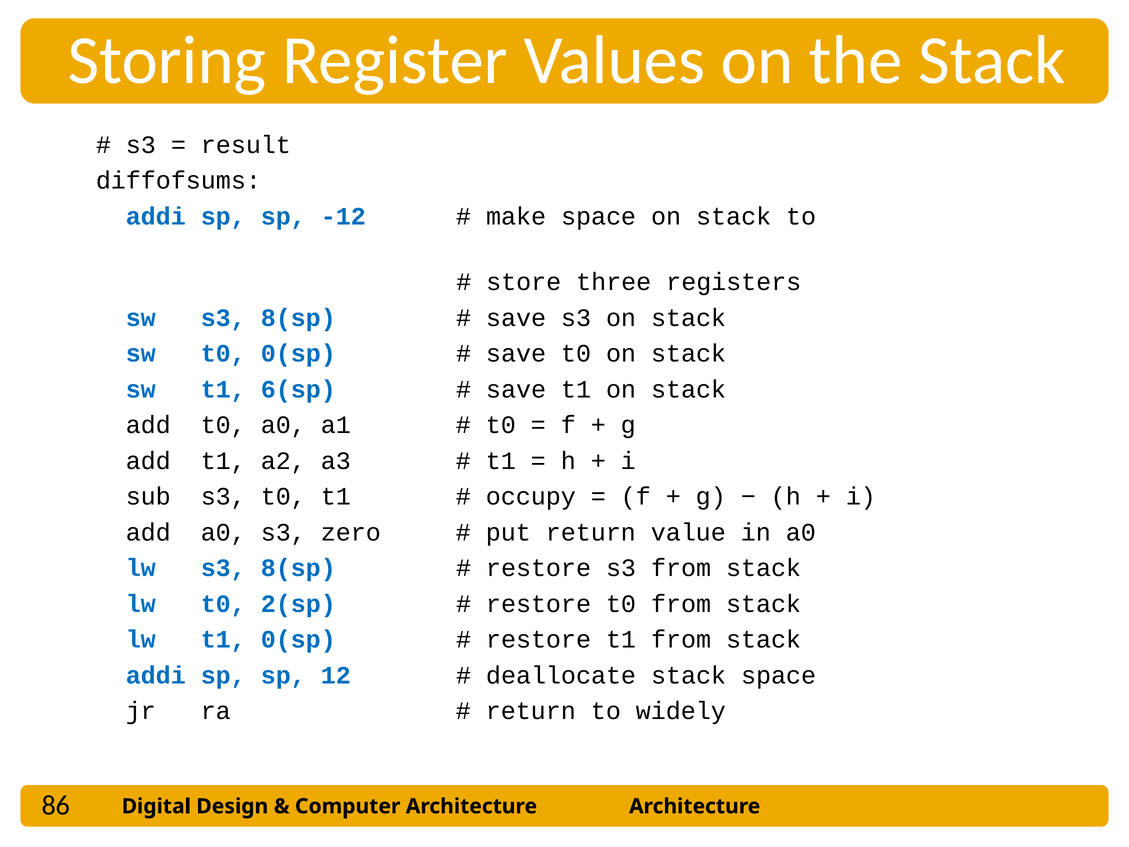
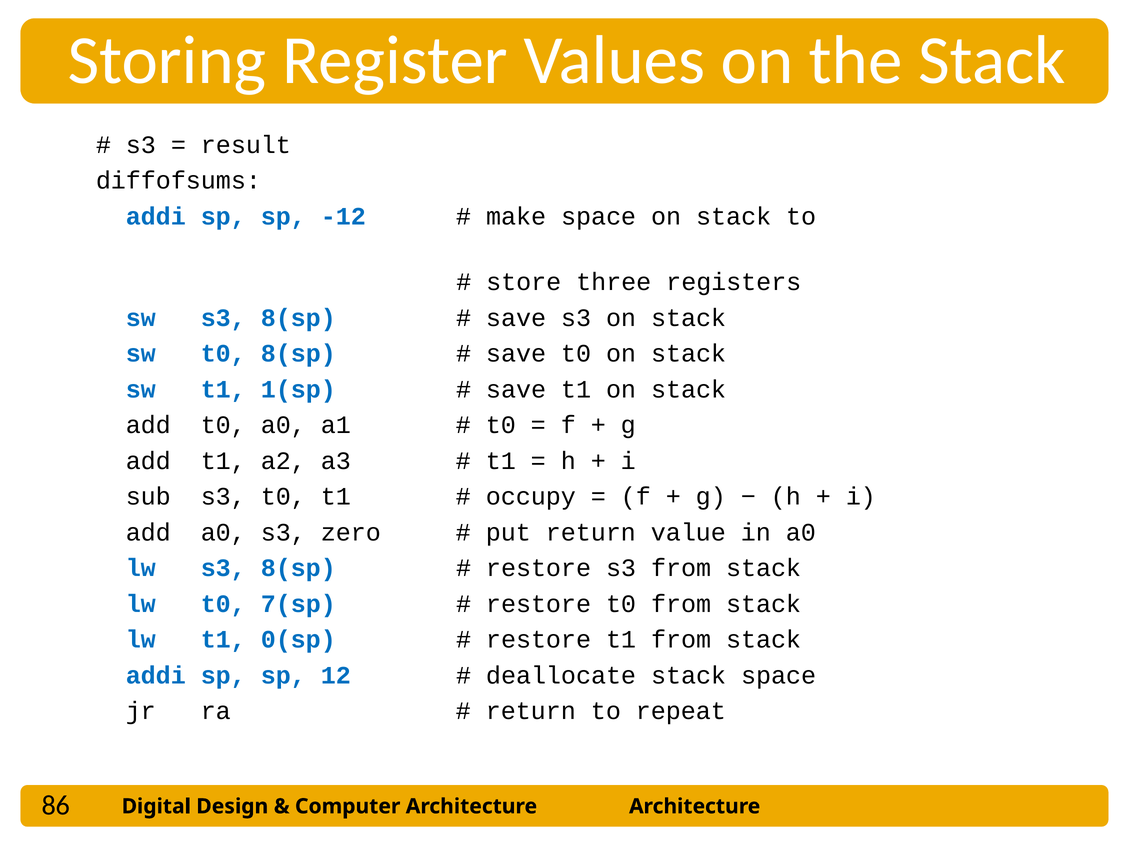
t0 0(sp: 0(sp -> 8(sp (298, 353)
6(sp: 6(sp -> 1(sp (298, 389)
2(sp: 2(sp -> 7(sp (298, 604)
widely: widely -> repeat (681, 711)
